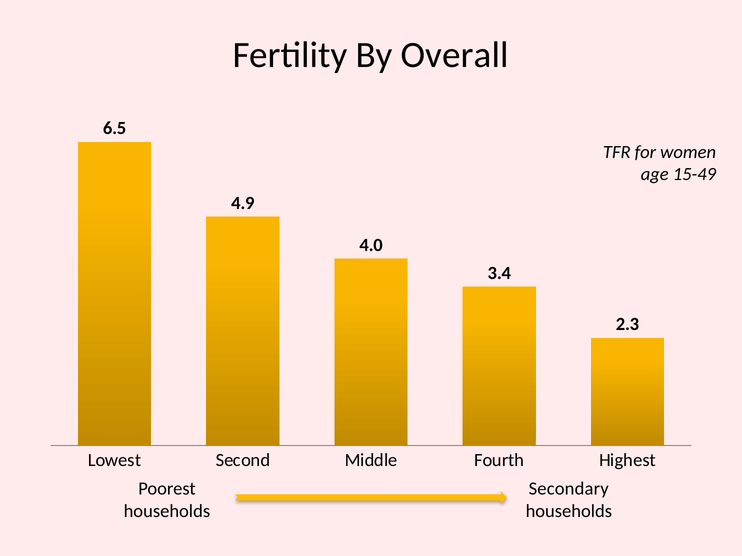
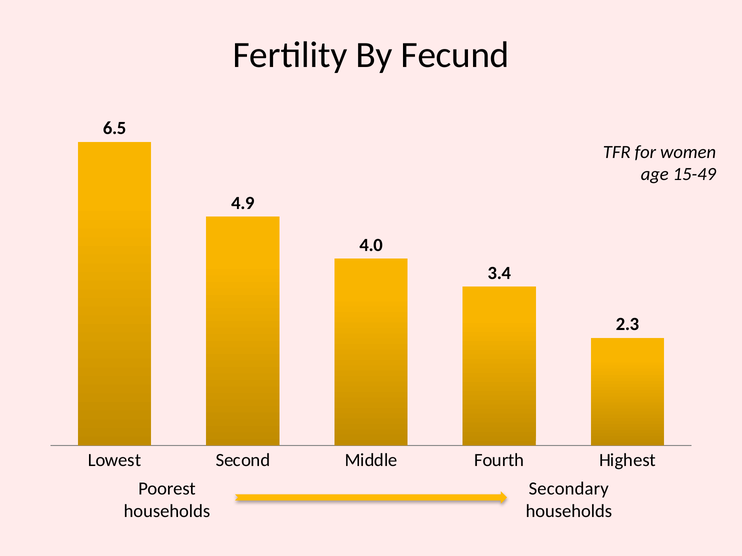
Overall: Overall -> Fecund (455, 55)
